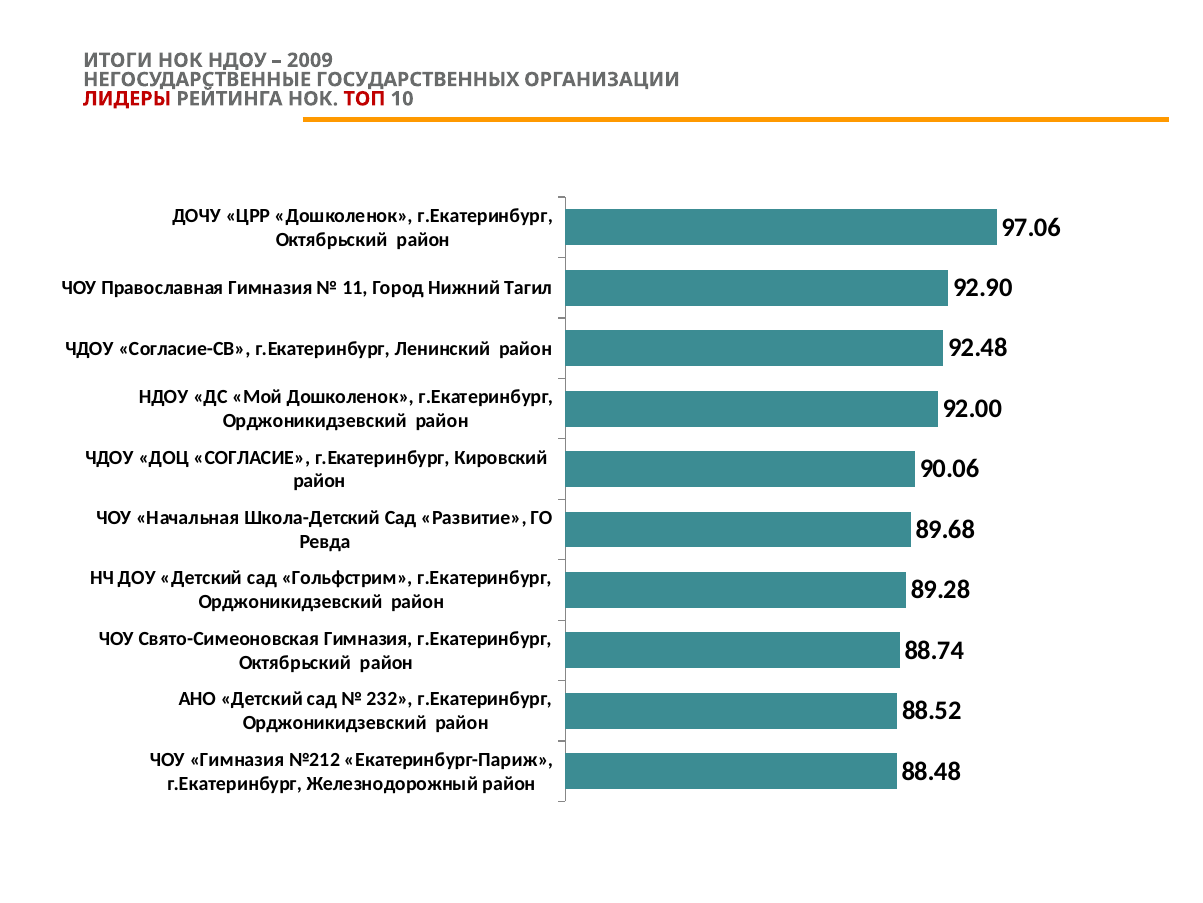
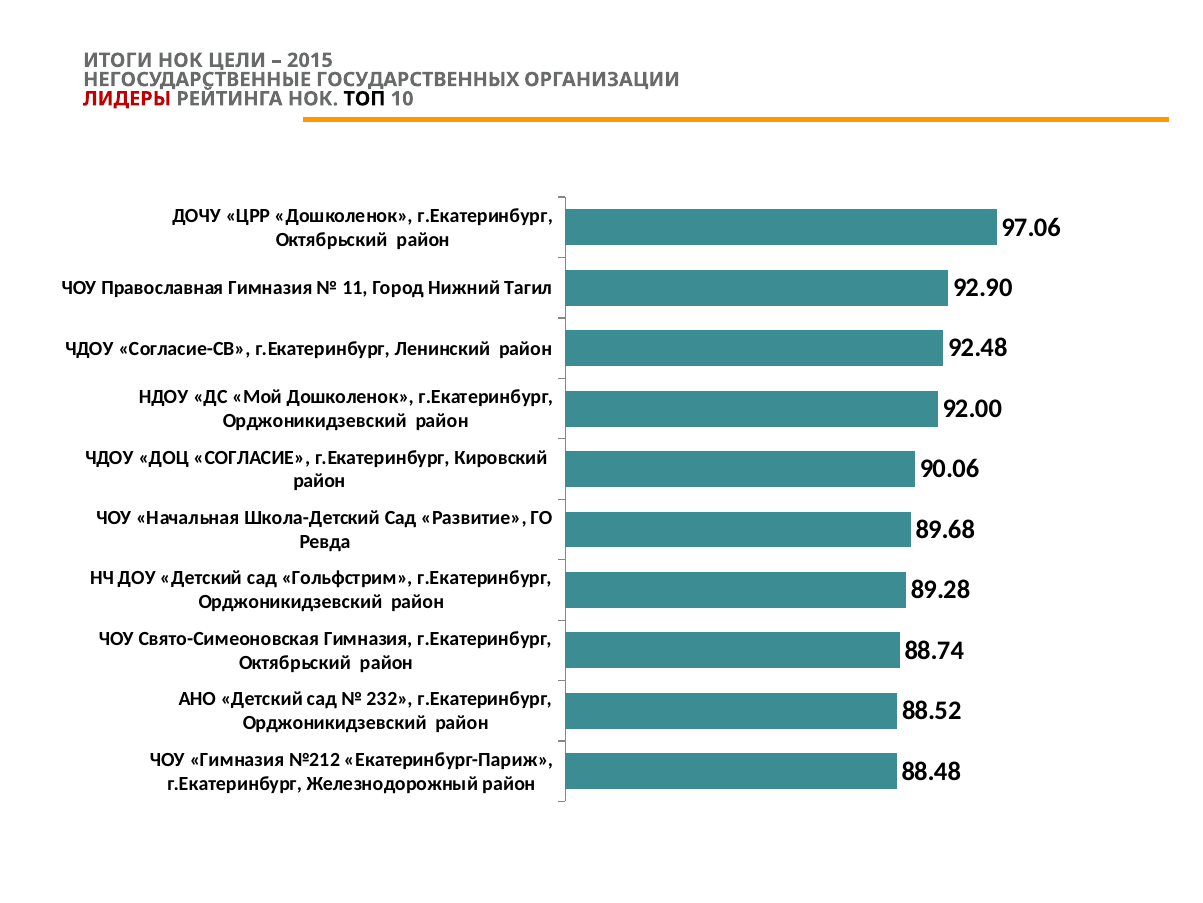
НОК НДОУ: НДОУ -> ЦЕЛИ (237, 60)
2009: 2009 -> 2015 (310, 60)
ТОП colour: red -> black (364, 99)
